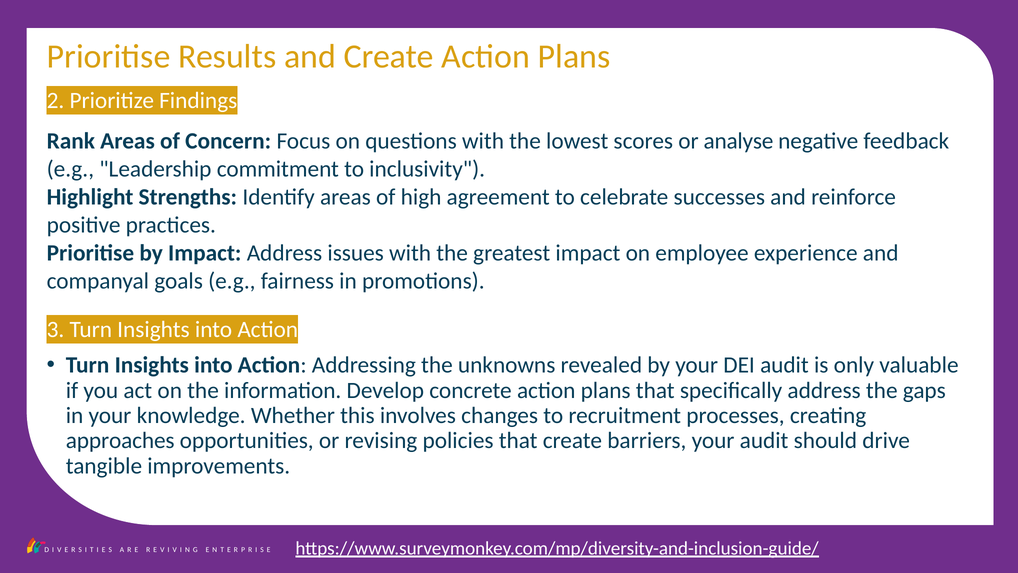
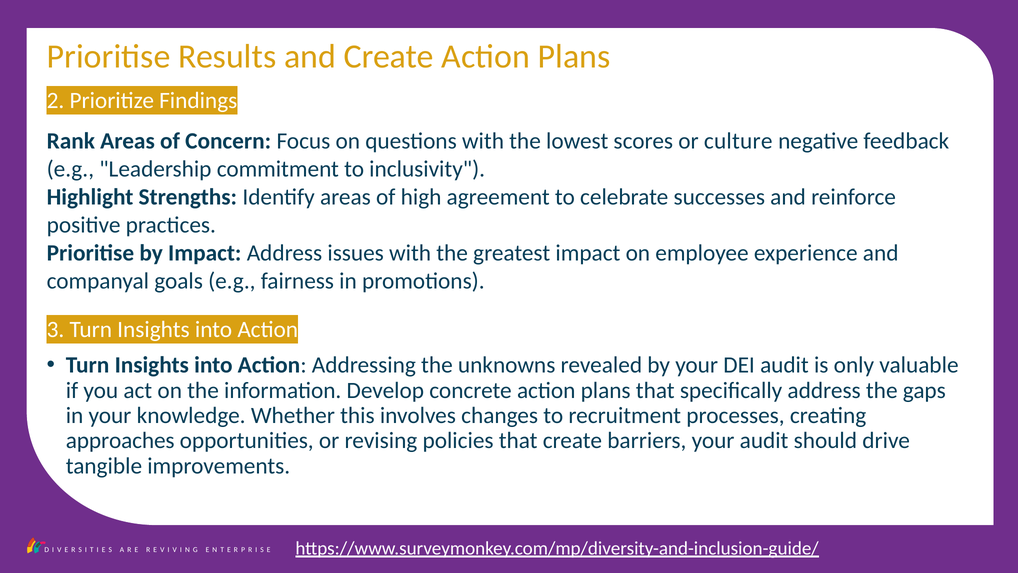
analyse: analyse -> culture (738, 141)
